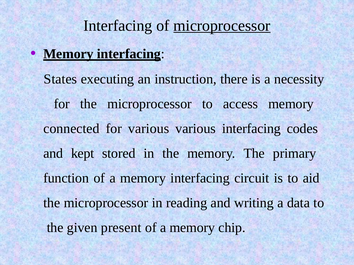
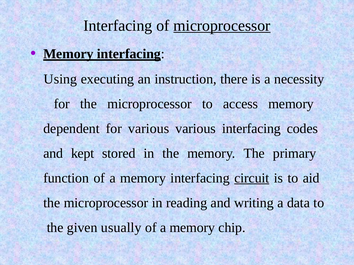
States: States -> Using (60, 79)
connected: connected -> dependent (71, 129)
circuit underline: none -> present (252, 178)
present: present -> usually (121, 228)
